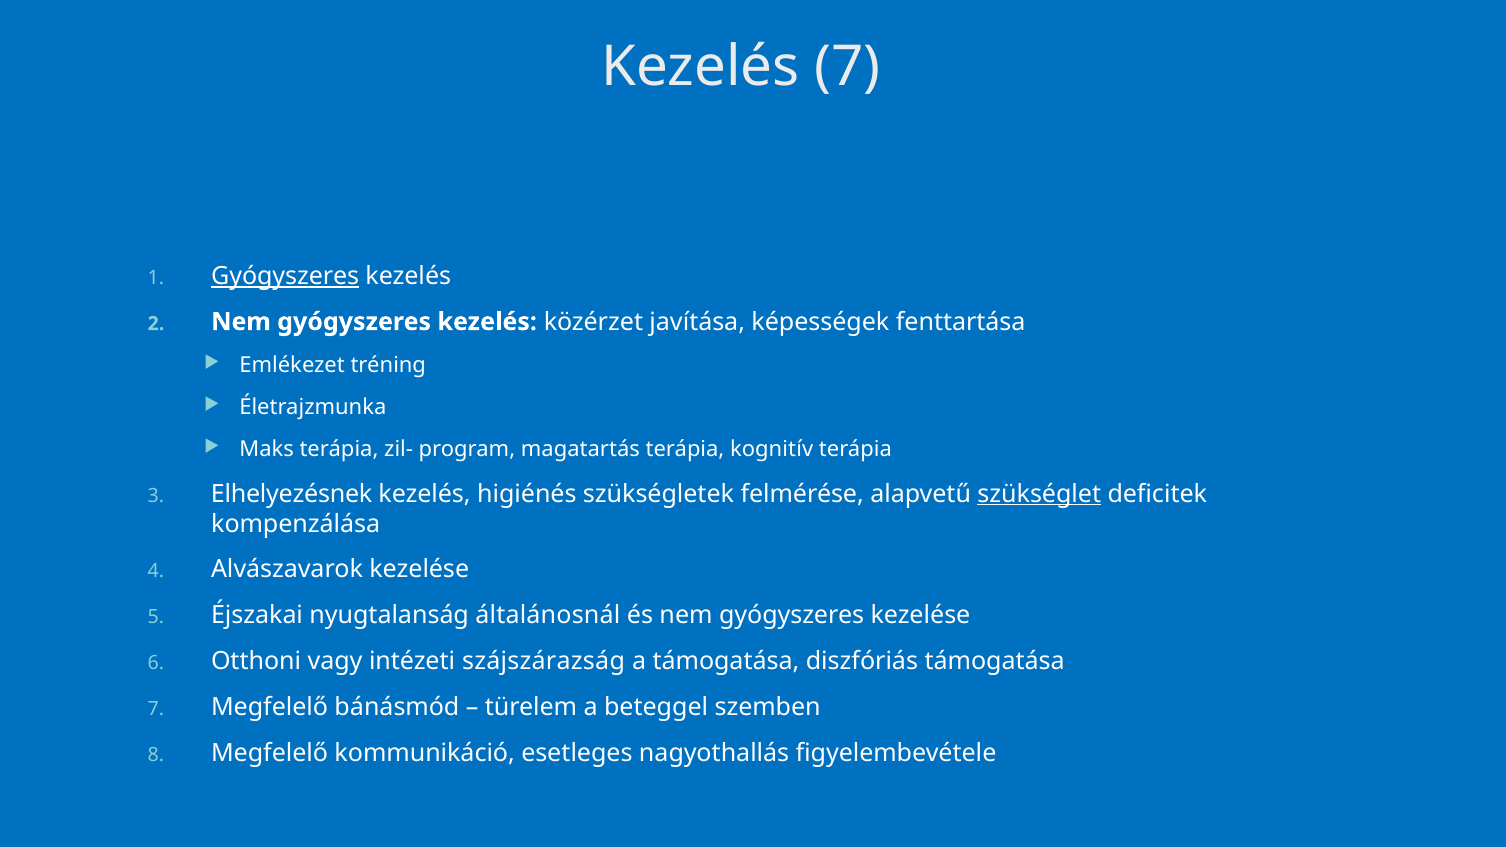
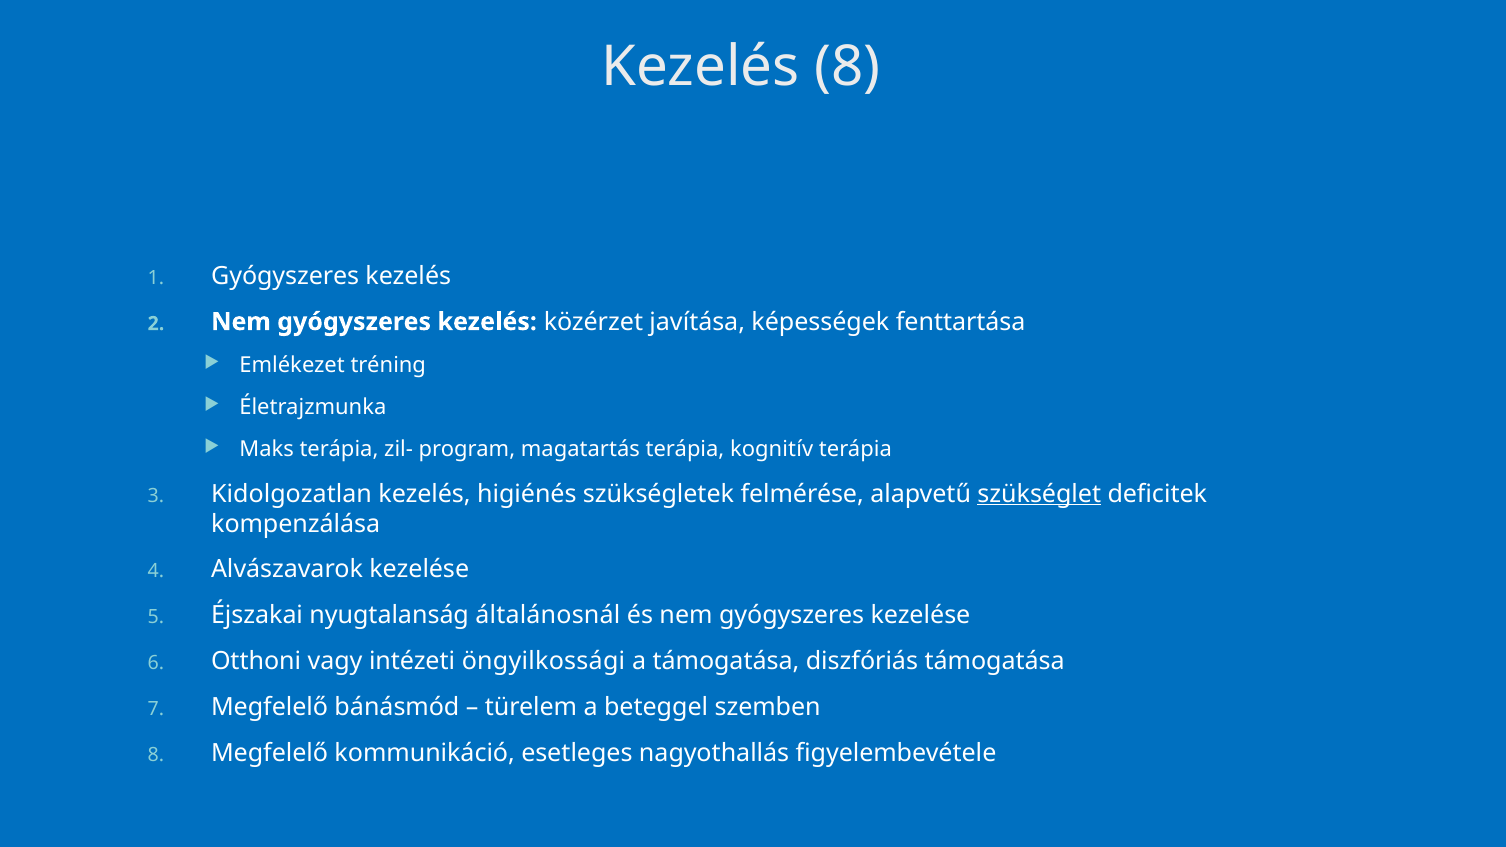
Kezelés 7: 7 -> 8 (847, 67)
Gyógyszeres underline: present -> none (285, 276)
Elhelyezésnek: Elhelyezésnek -> Kidolgozatlan (292, 494)
szájszárazság: szájszárazság -> öngyilkossági (543, 661)
